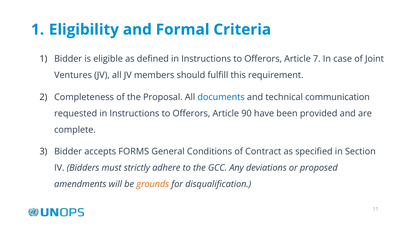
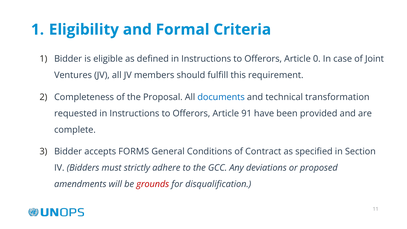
7: 7 -> 0 (317, 59)
communication: communication -> transformation (337, 97)
90: 90 -> 91 (247, 113)
grounds colour: orange -> red (153, 184)
